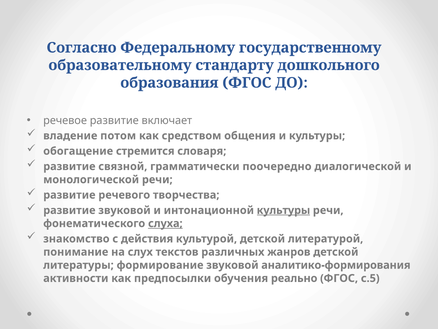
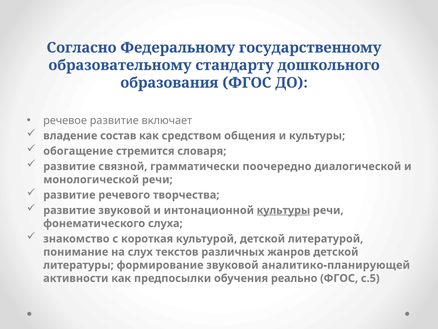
потом: потом -> состав (118, 136)
слуха underline: present -> none (165, 223)
действия: действия -> короткая (147, 238)
аналитико-формирования: аналитико-формирования -> аналитико-планирующей (336, 265)
